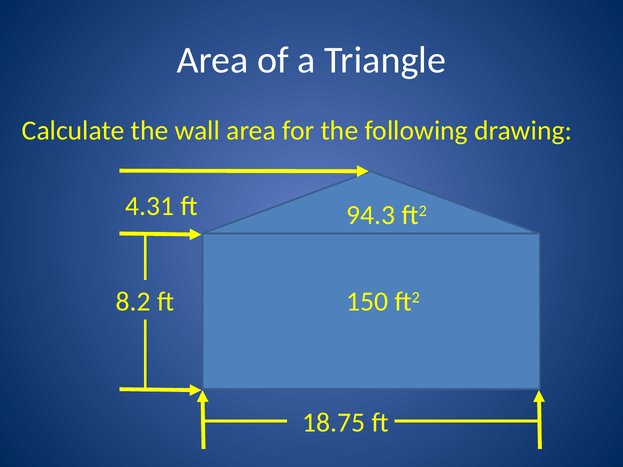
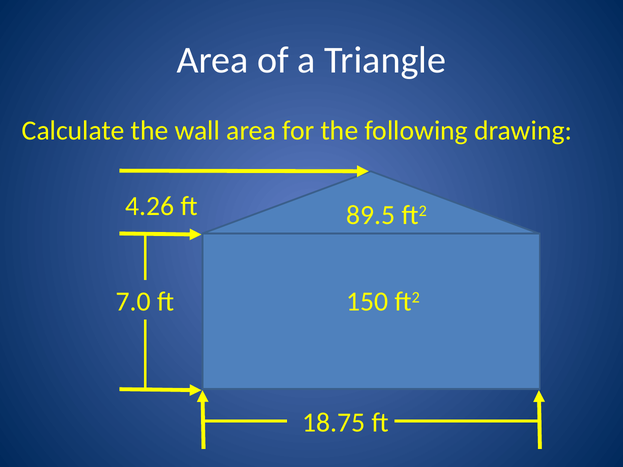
4.31: 4.31 -> 4.26 (150, 206)
94.3: 94.3 -> 89.5 (371, 215)
8.2: 8.2 -> 7.0 (133, 302)
